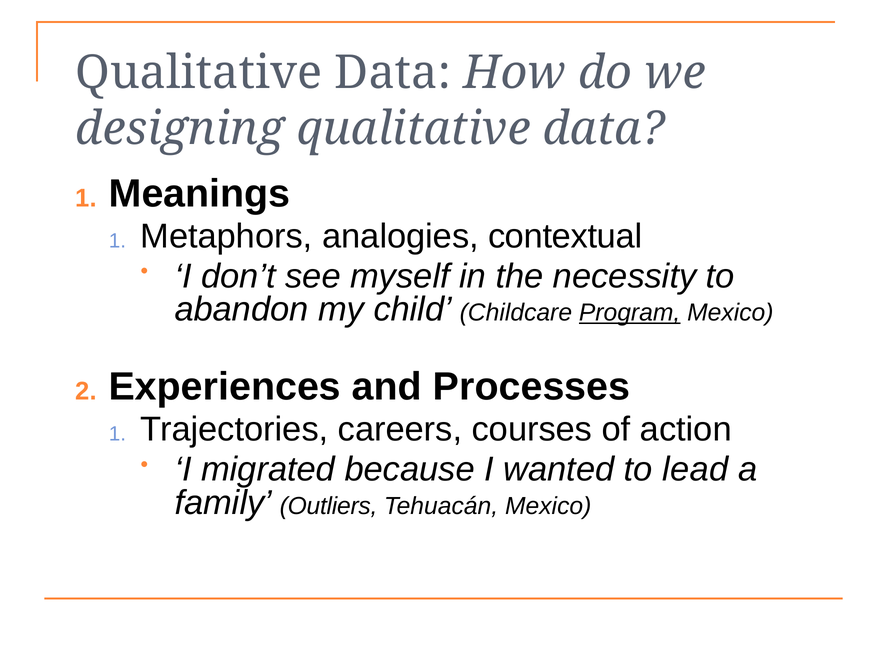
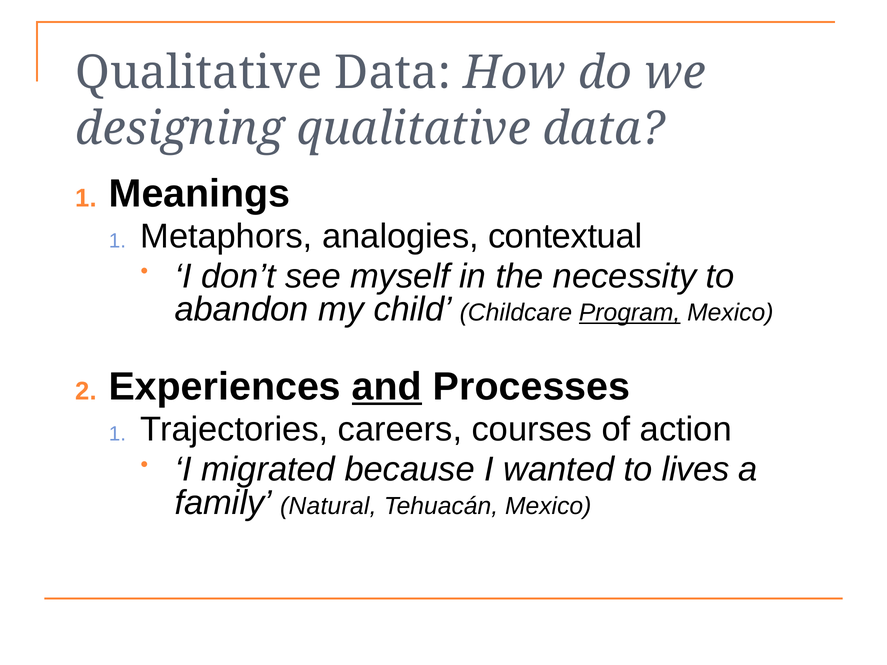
and underline: none -> present (387, 387)
lead: lead -> lives (696, 470)
Outliers: Outliers -> Natural (328, 506)
